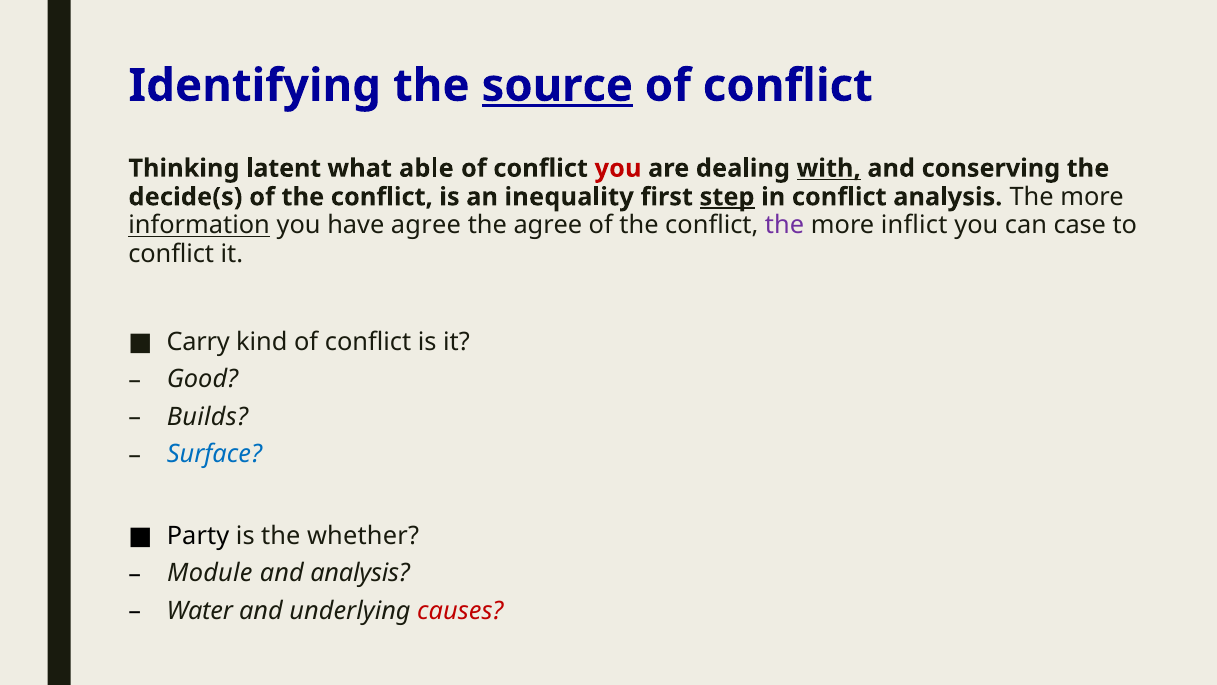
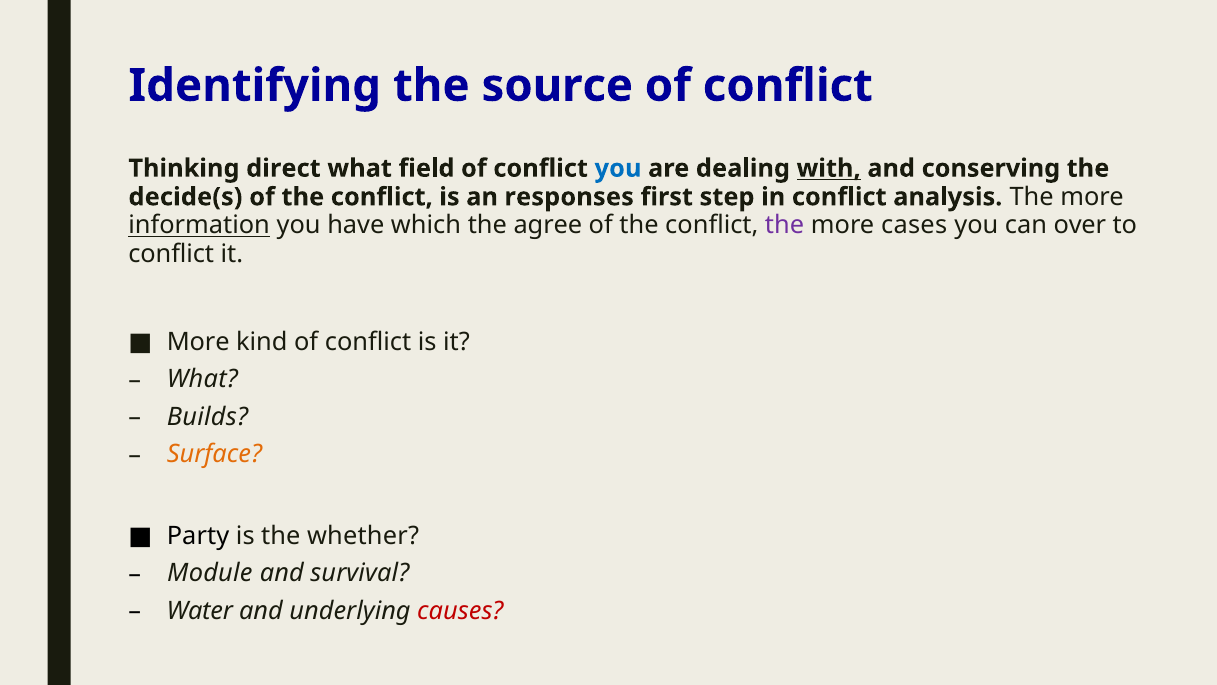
source underline: present -> none (557, 86)
latent: latent -> direct (283, 168)
able: able -> field (426, 168)
you colour: red -> blue (618, 168)
inequality: inequality -> responses (569, 197)
step underline: present -> none (727, 197)
have agree: agree -> which (426, 225)
inflict: inflict -> cases (914, 225)
case: case -> over (1080, 225)
Carry: Carry -> More (198, 342)
Good: Good -> What (202, 379)
Surface colour: blue -> orange (214, 454)
and analysis: analysis -> survival (360, 573)
